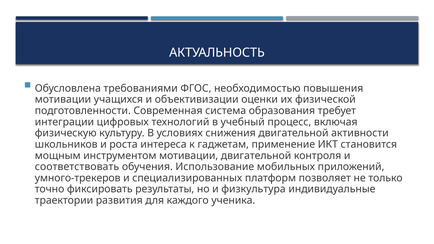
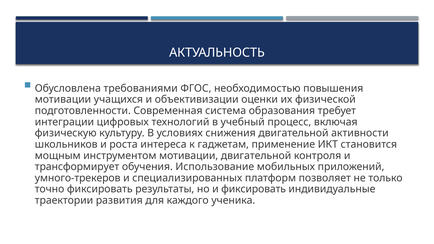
соответствовать: соответствовать -> трансформирует (77, 167)
и физкультура: физкультура -> фиксировать (254, 189)
